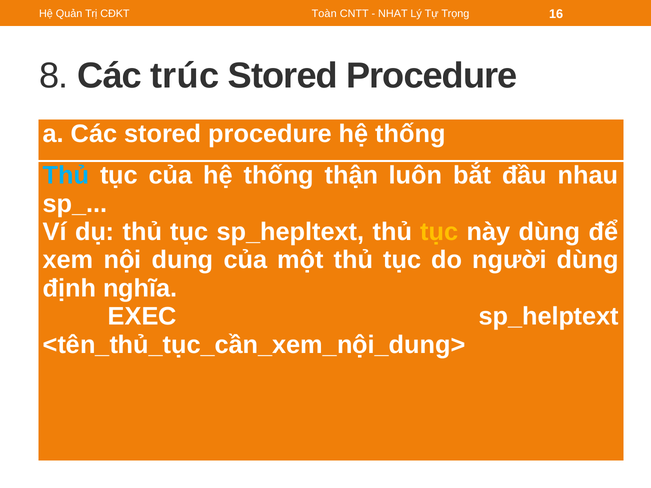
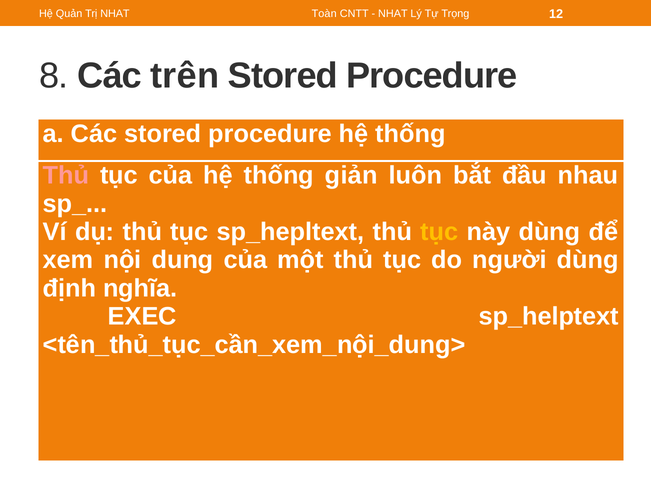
Trị CĐKT: CĐKT -> NHAT (115, 14)
16: 16 -> 12 (556, 14)
trúc: trúc -> trên (185, 76)
Thủ colour: light blue -> pink (66, 176)
thận: thận -> giản (351, 176)
